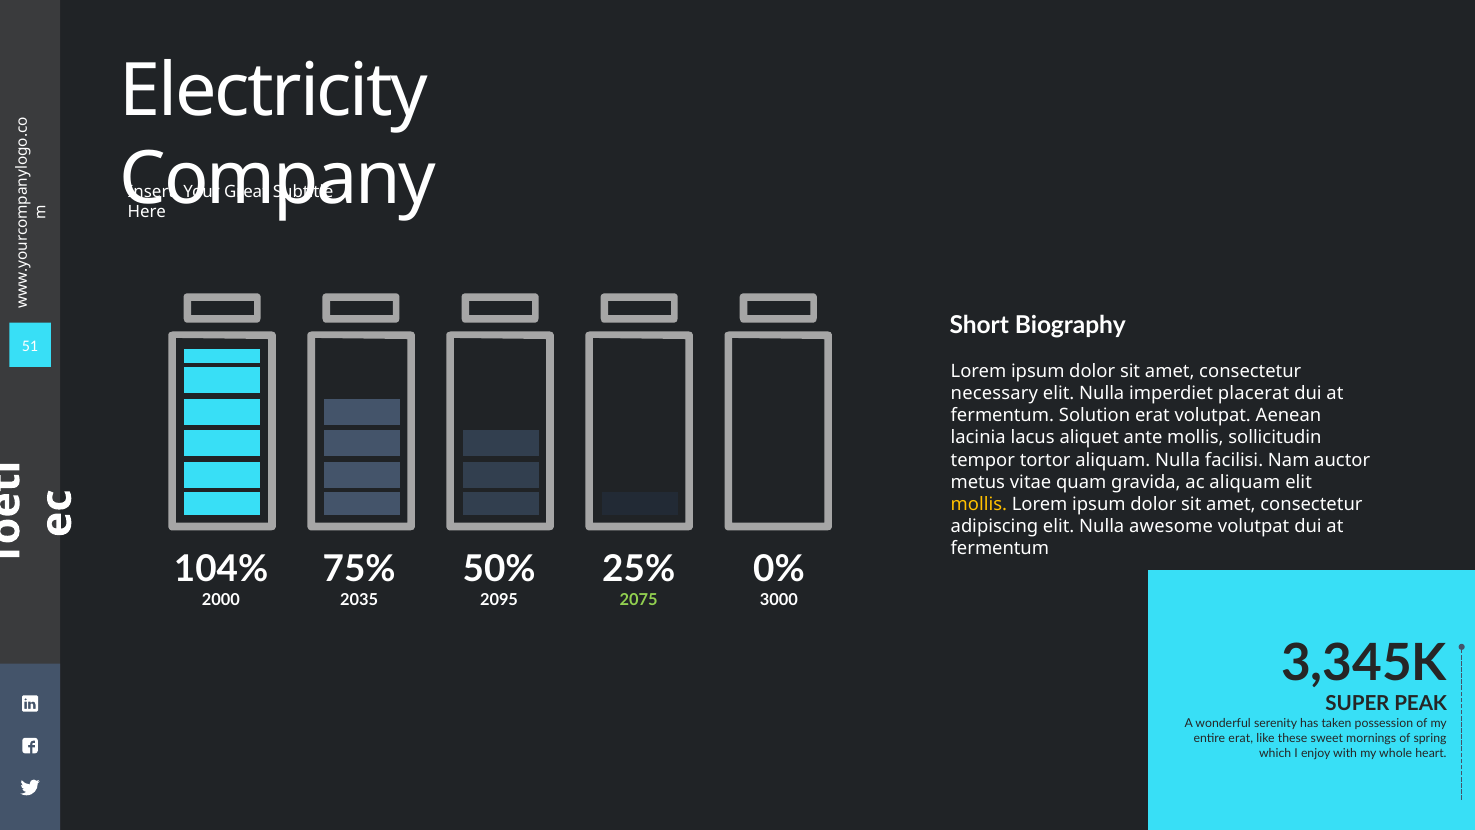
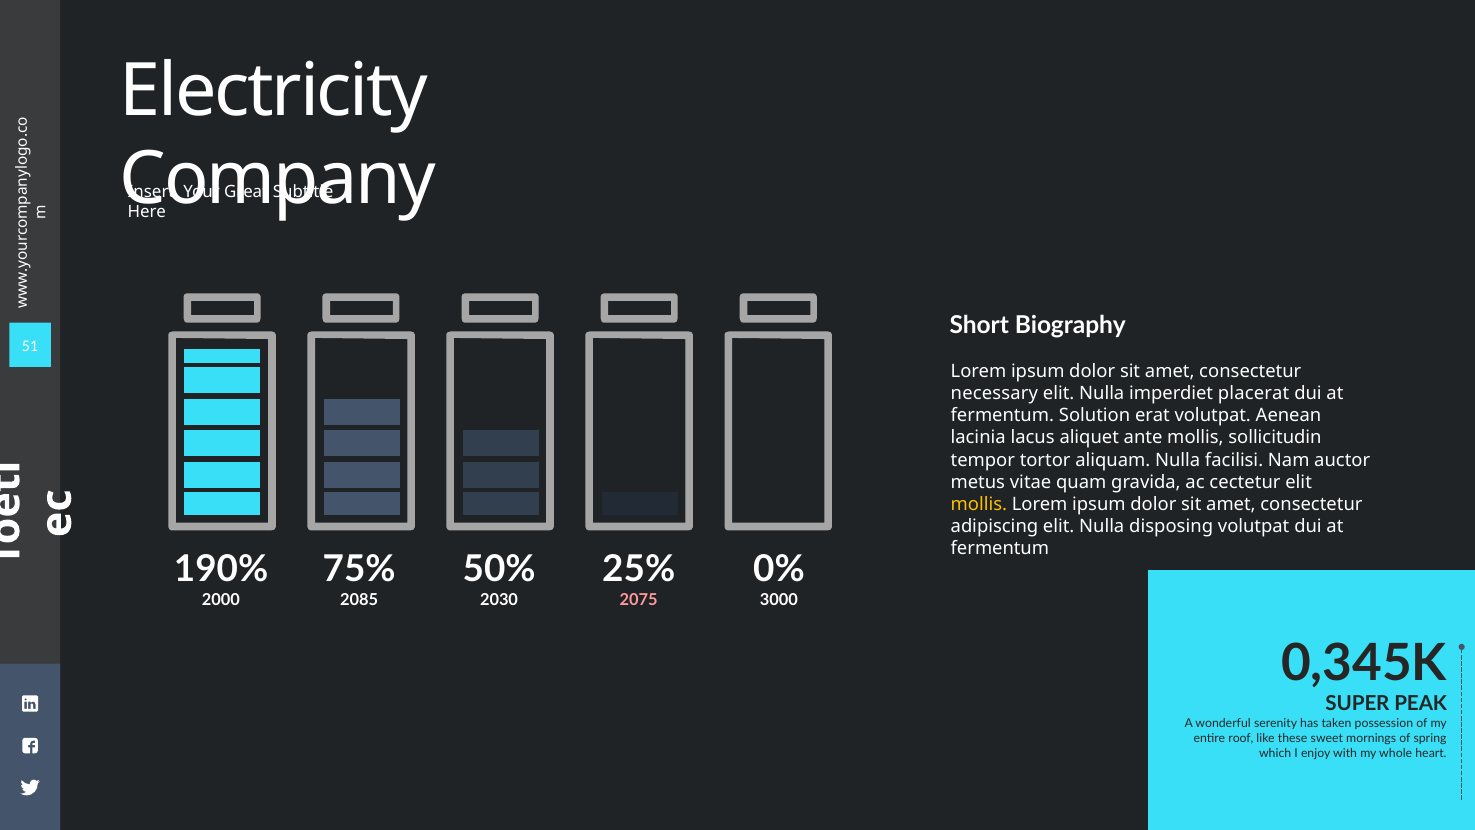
ac aliquam: aliquam -> cectetur (1245, 482)
awesome: awesome -> disposing (1171, 526)
104%: 104% -> 190% (221, 569)
2035: 2035 -> 2085 (359, 599)
2095: 2095 -> 2030 (499, 599)
2075 colour: light green -> pink (639, 599)
3,345K: 3,345K -> 0,345K (1364, 663)
entire erat: erat -> roof (1241, 738)
